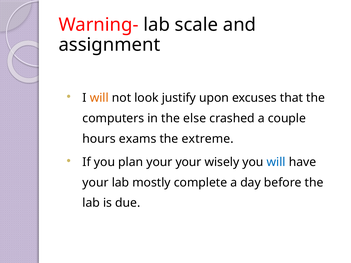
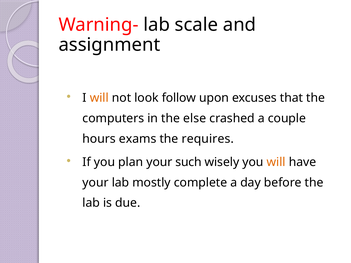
justify: justify -> follow (179, 98)
extreme: extreme -> requires (208, 139)
your your: your -> such (189, 162)
will colour: blue -> orange (276, 162)
